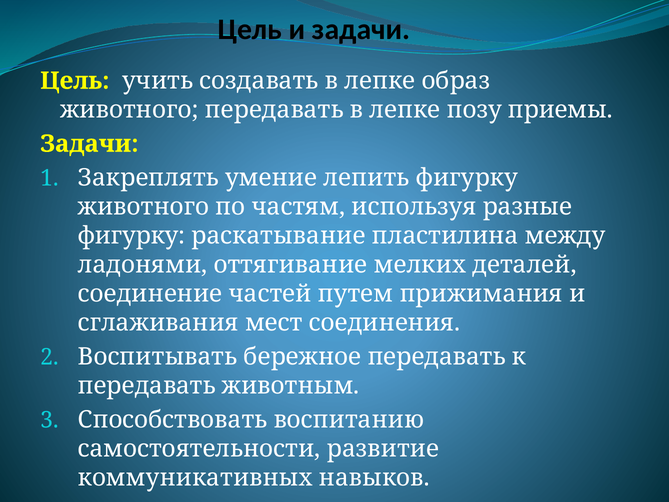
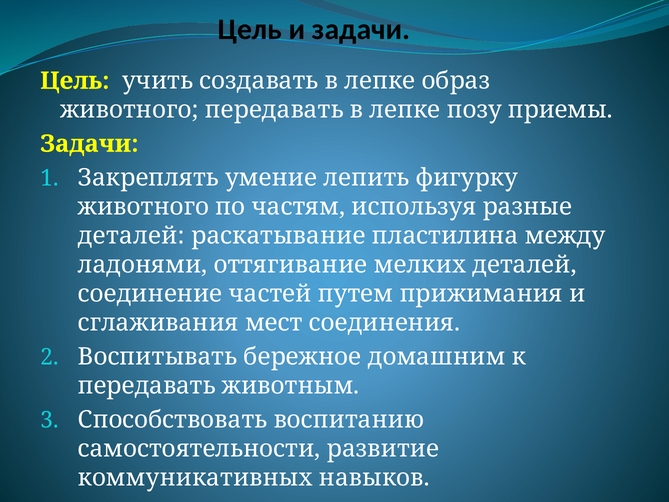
фигурку: фигурку -> деталей (131, 236)
бережное передавать: передавать -> домашним (437, 357)
